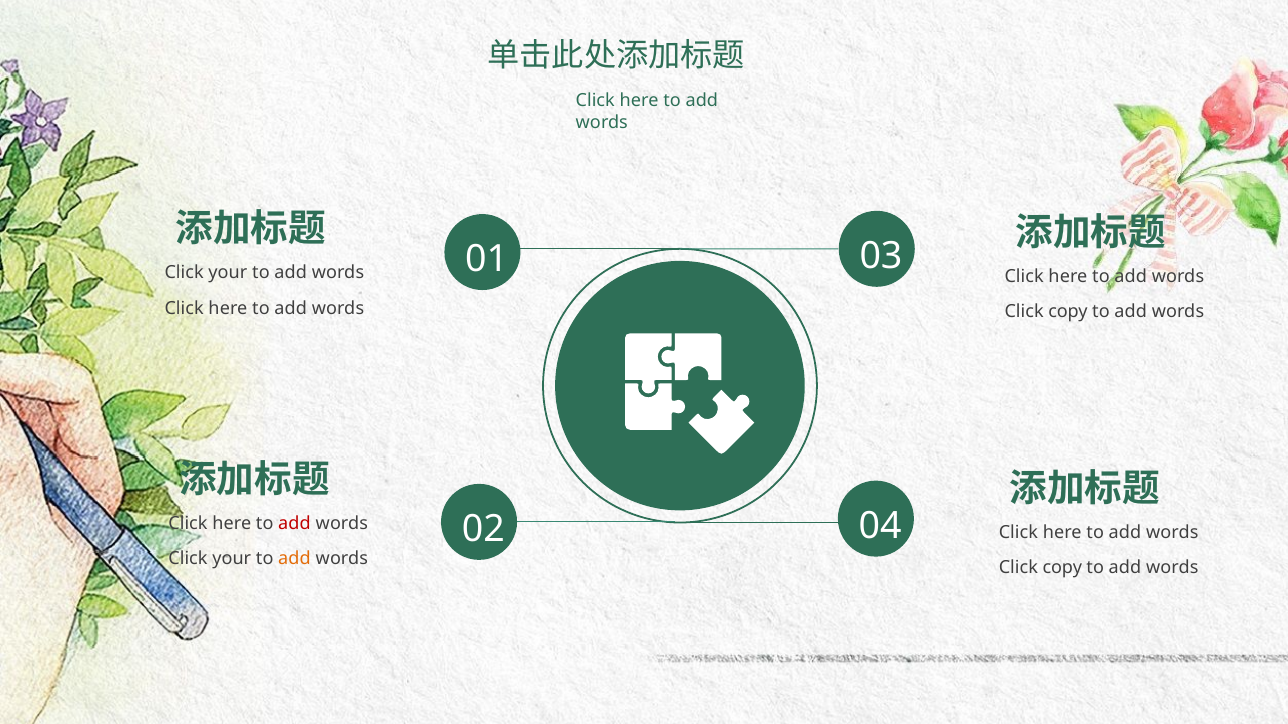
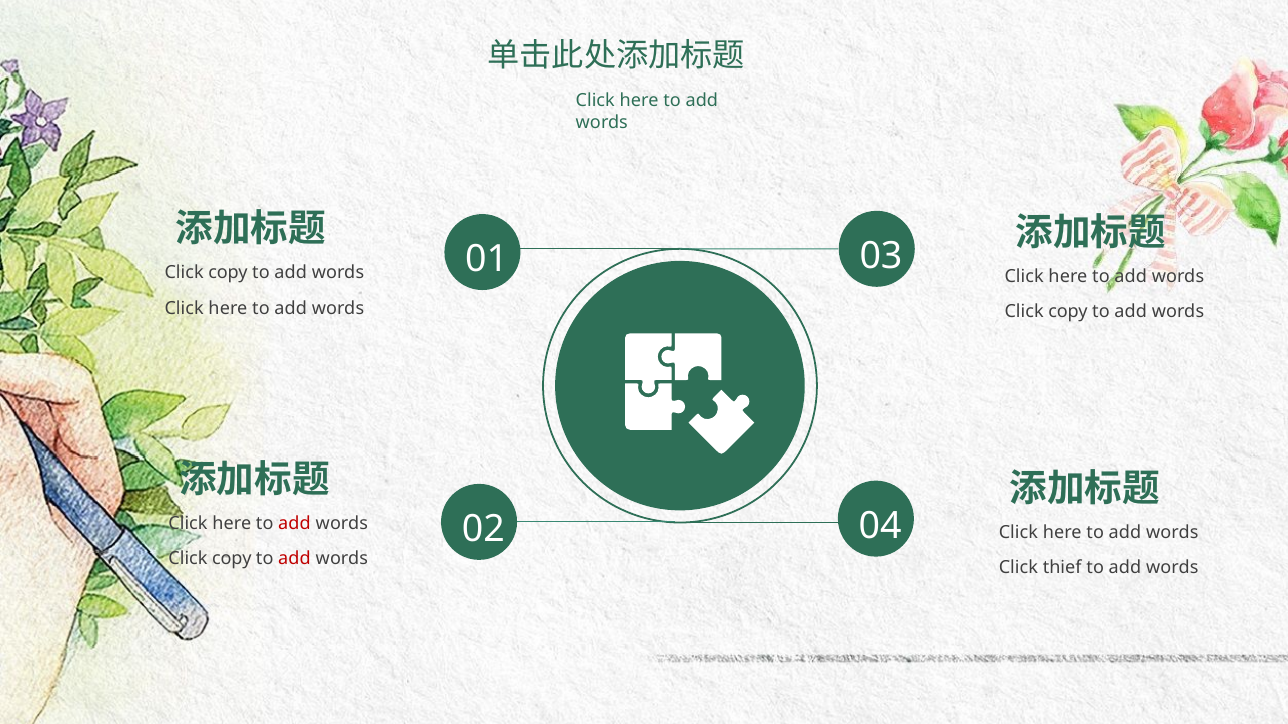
your: your -> copy (228, 273)
your: your -> copy (232, 559)
add colour: orange -> red (294, 559)
copy: copy -> thief (1062, 568)
